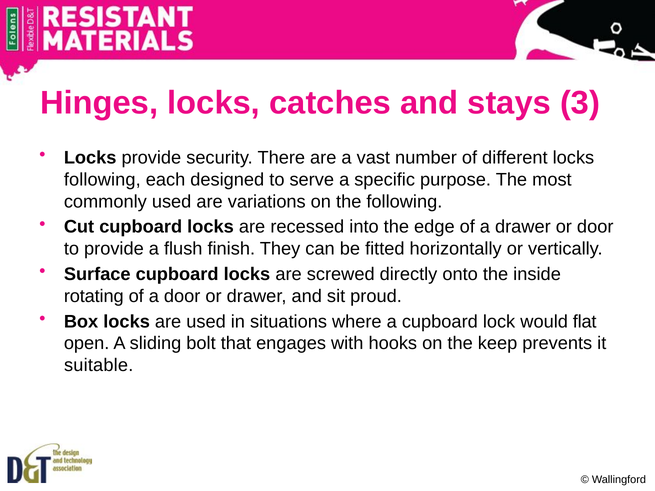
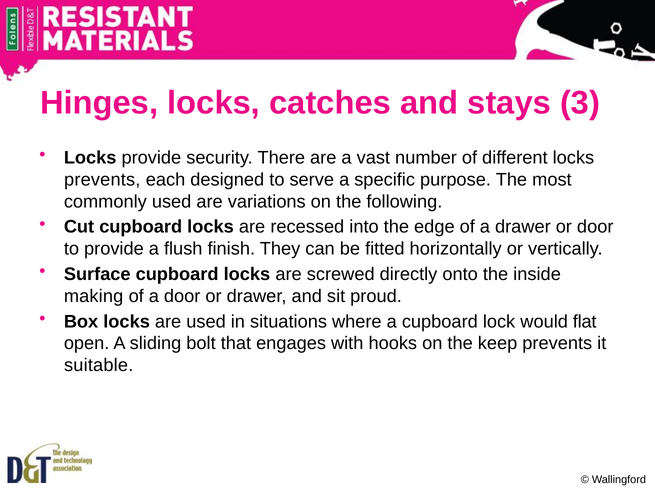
following: following -> prevents (102, 180)
rotating: rotating -> making (94, 296)
